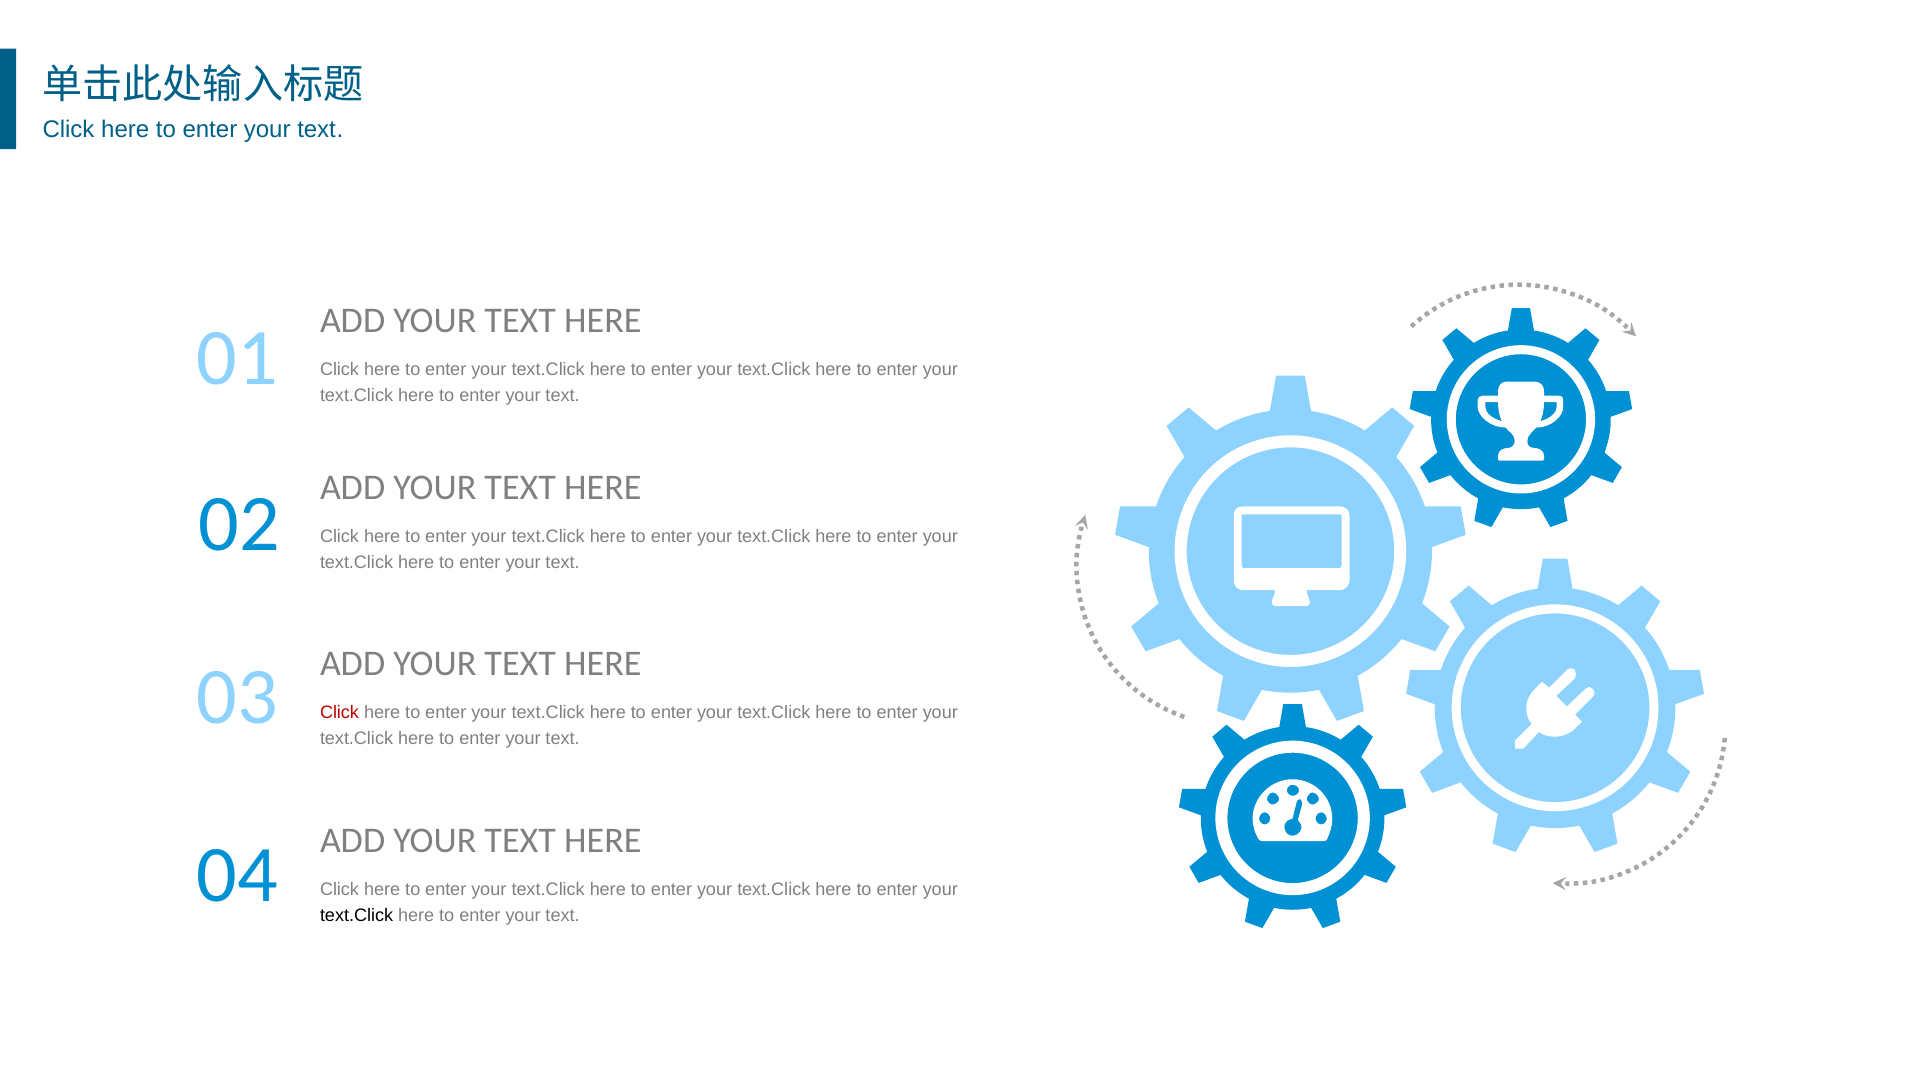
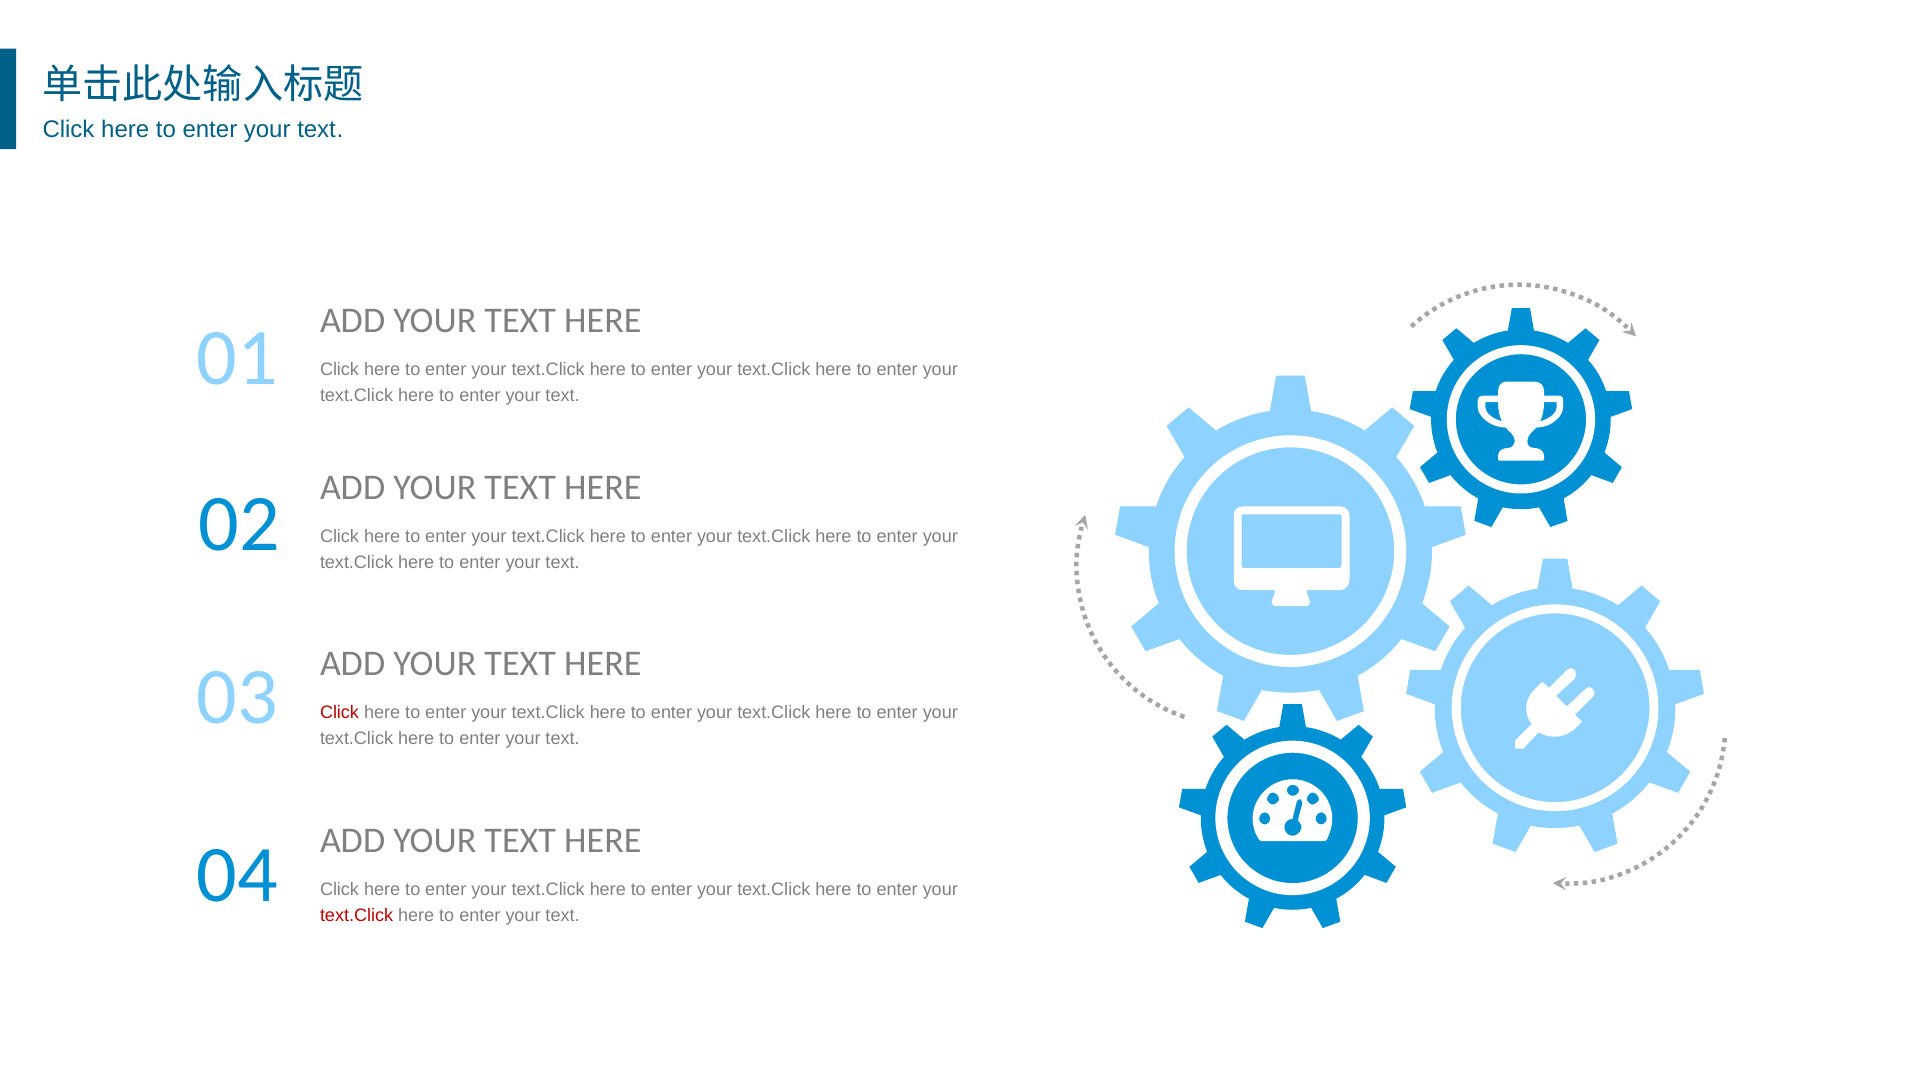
text.Click colour: black -> red (357, 916)
